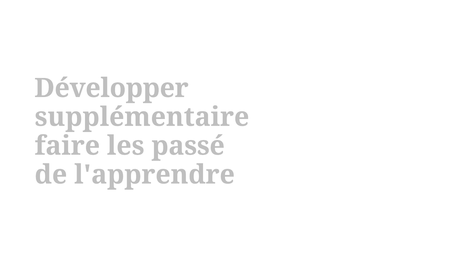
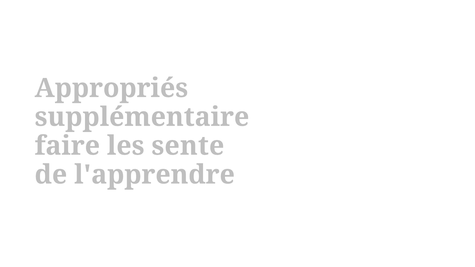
Développer: Développer -> Appropriés (111, 88)
passé: passé -> sente (188, 146)
